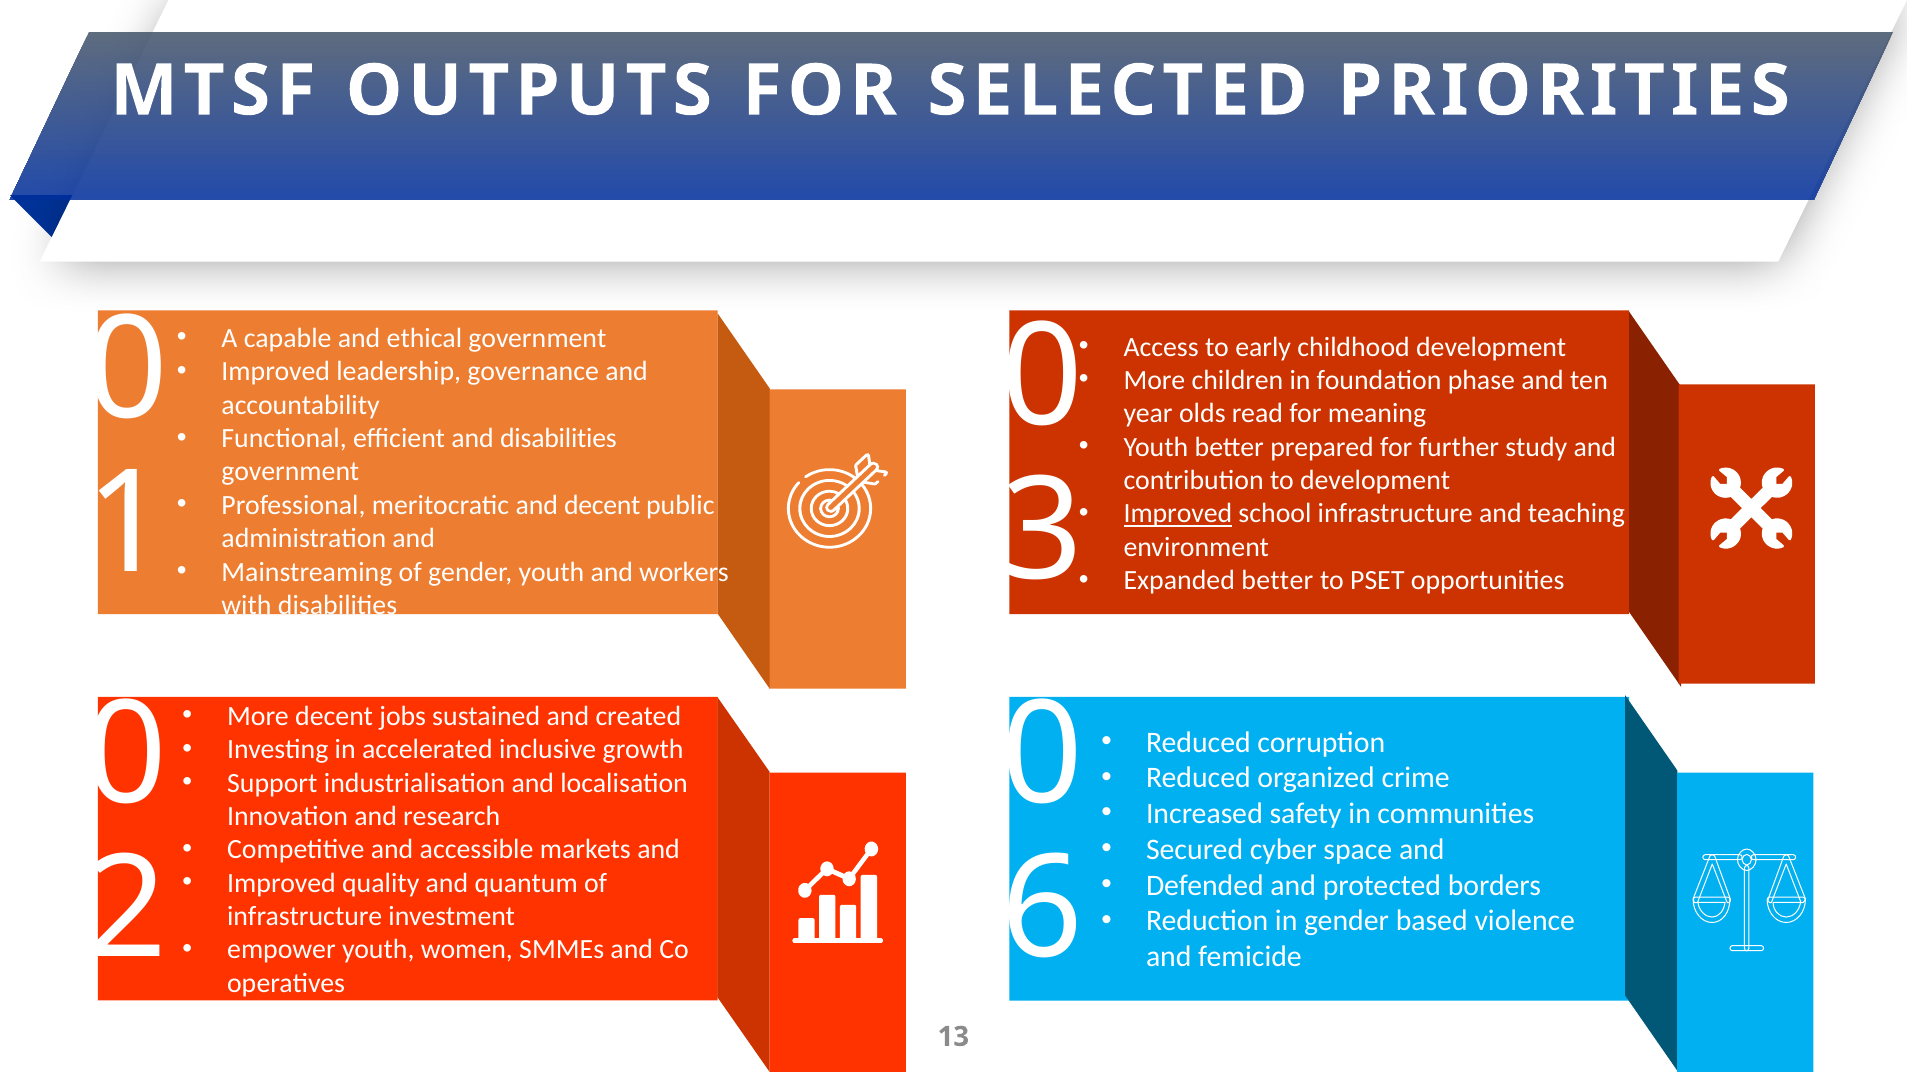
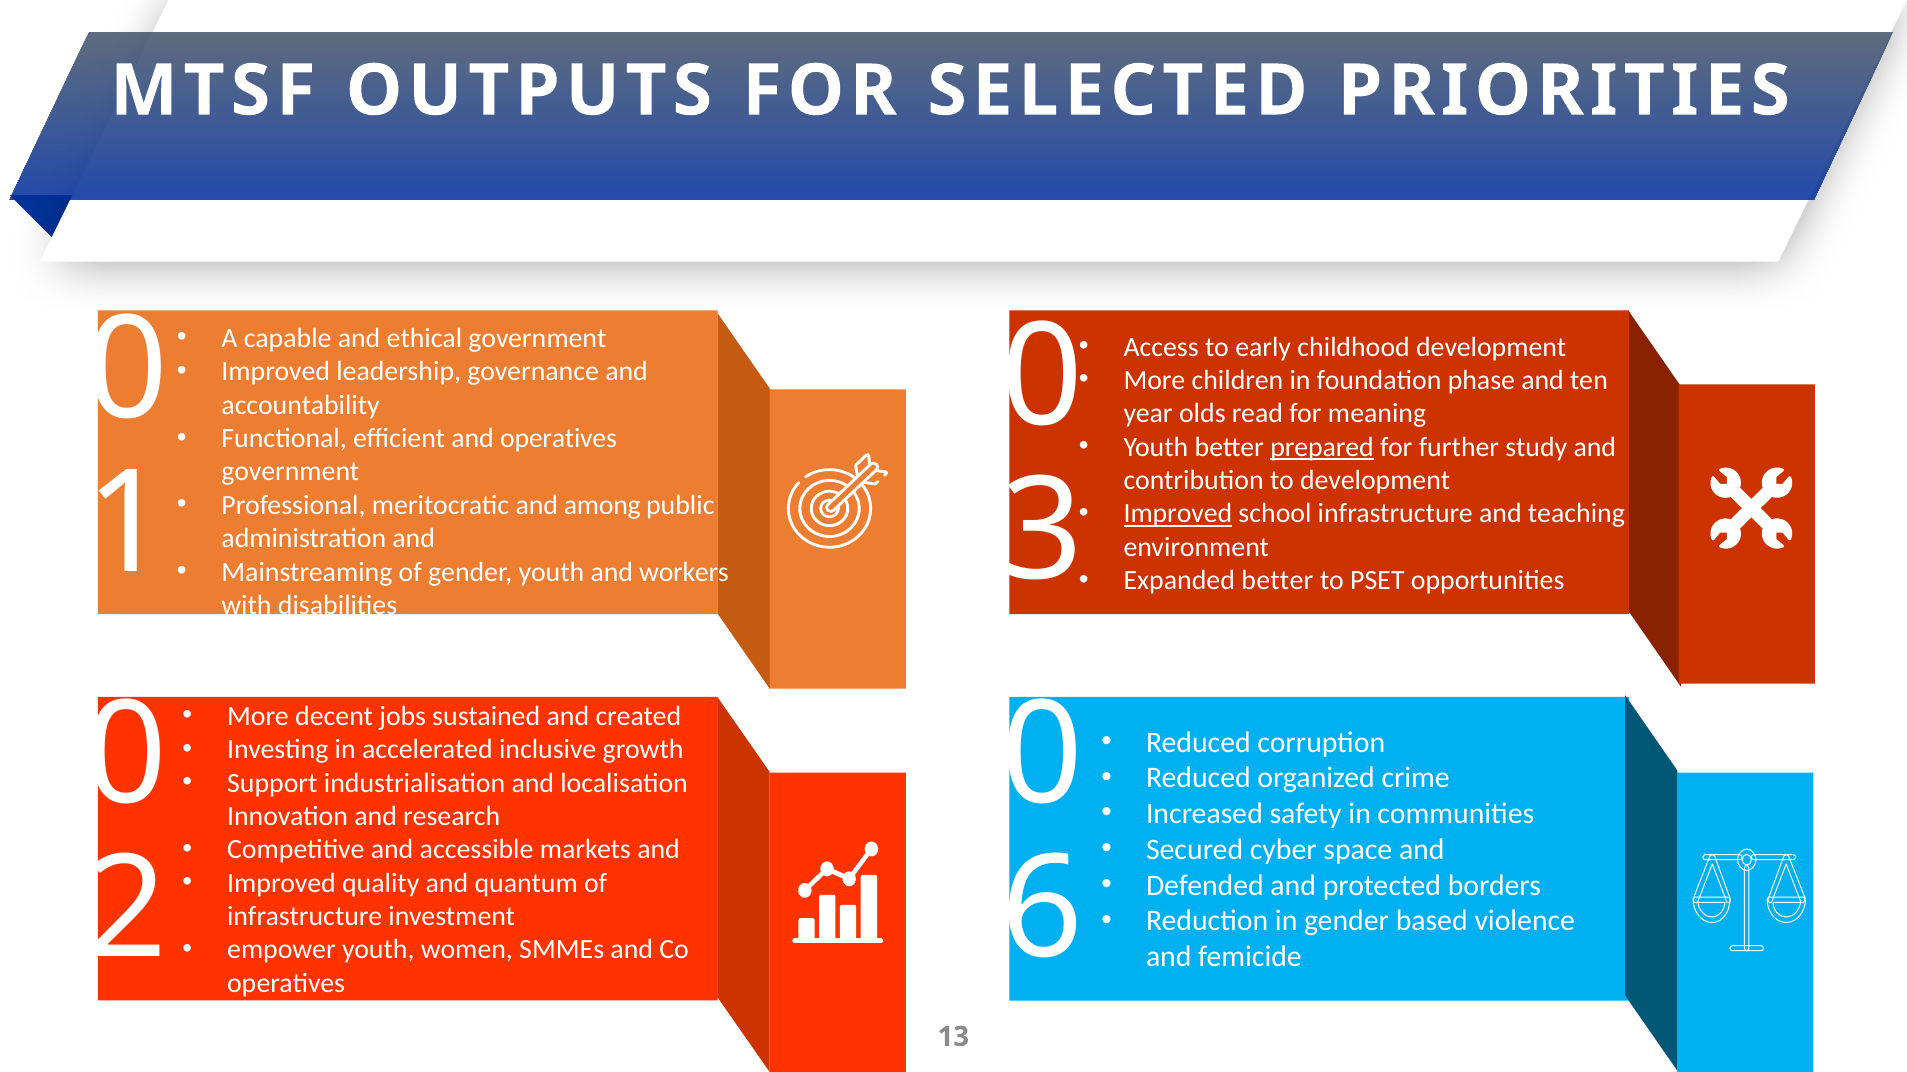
and disabilities: disabilities -> operatives (558, 439)
prepared underline: none -> present (1322, 447)
and decent: decent -> among (602, 505)
